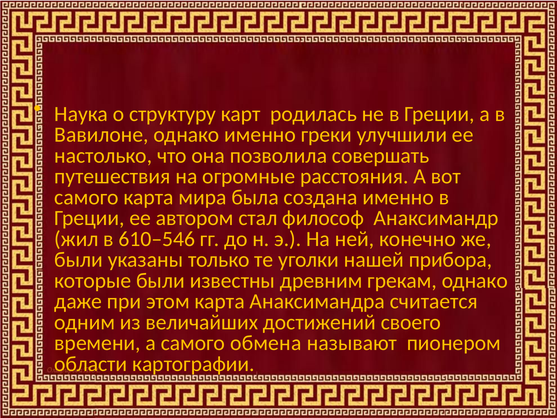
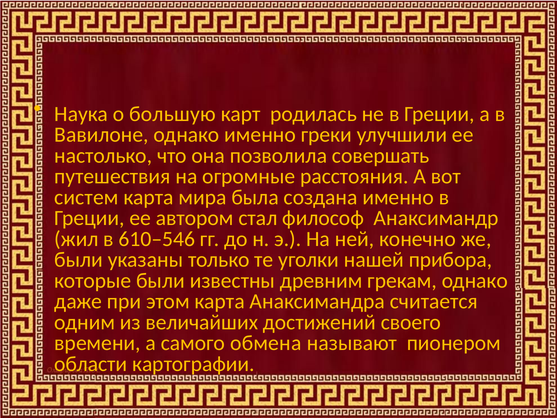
структуру: структуру -> большую (172, 114)
самого: самого -> систем (86, 197)
